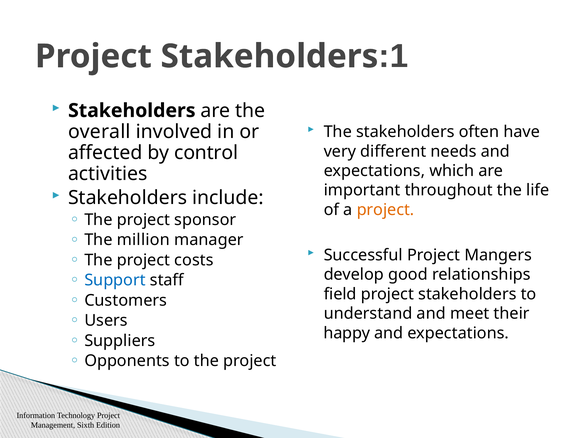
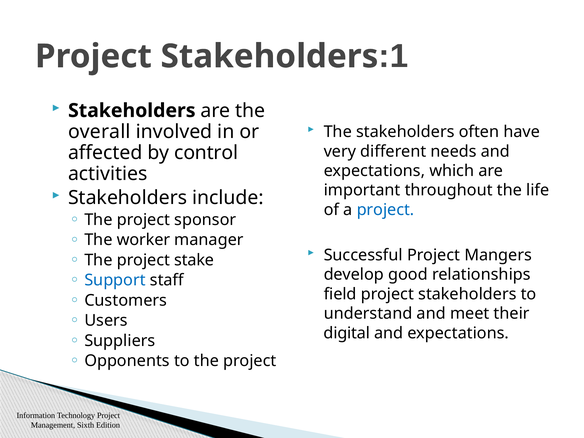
project colour: orange -> blue (386, 210)
million: million -> worker (143, 240)
costs: costs -> stake (194, 260)
happy: happy -> digital (347, 333)
